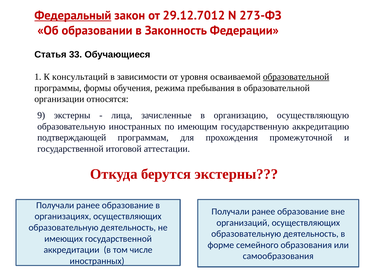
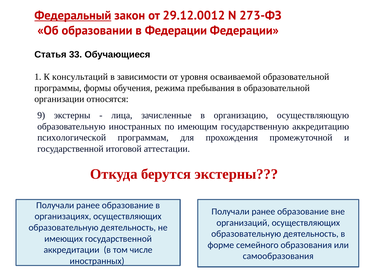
29.12.7012: 29.12.7012 -> 29.12.0012 (194, 16)
в Законность: Законность -> Федерации (176, 31)
образовательной underline: present -> none (296, 77)
подтверждающей: подтверждающей -> психологической (72, 138)
